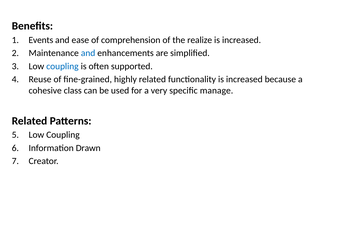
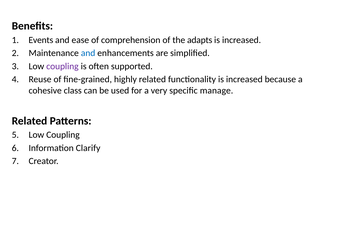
realize: realize -> adapts (200, 40)
coupling colour: blue -> purple (62, 66)
Drawn: Drawn -> Clarify (88, 148)
